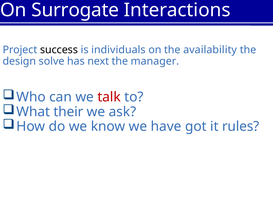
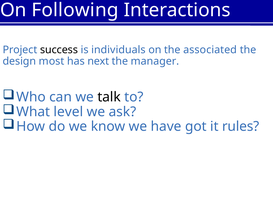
Surrogate: Surrogate -> Following (75, 10)
availability: availability -> associated (210, 50)
solve: solve -> most (52, 61)
talk colour: red -> black (109, 97)
their: their -> level (68, 112)
